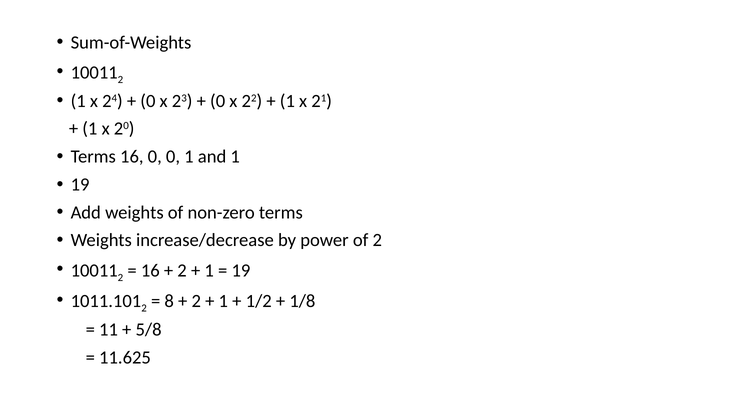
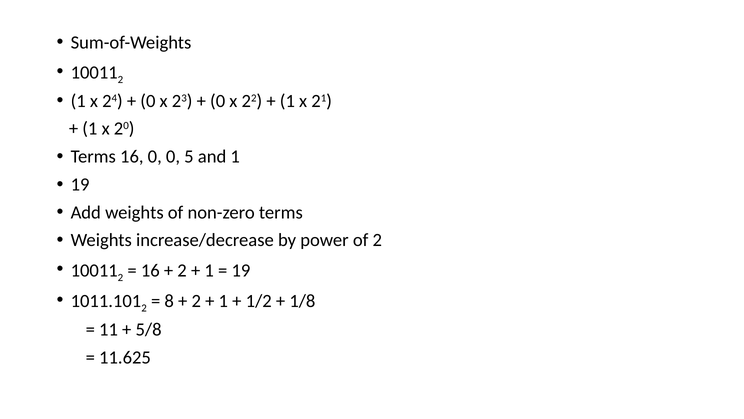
0 1: 1 -> 5 (189, 156)
